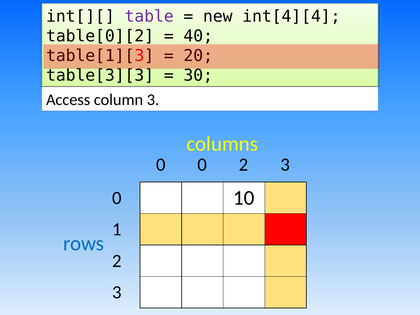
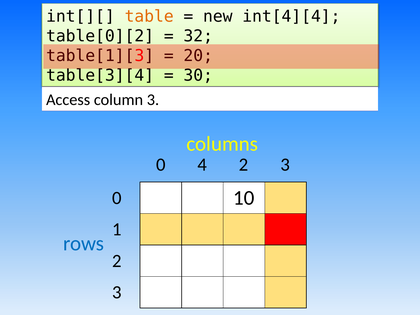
table colour: purple -> orange (149, 17)
40: 40 -> 32 (198, 36)
table[3][3: table[3][3 -> table[3][4 (100, 75)
0 0: 0 -> 4 (202, 165)
